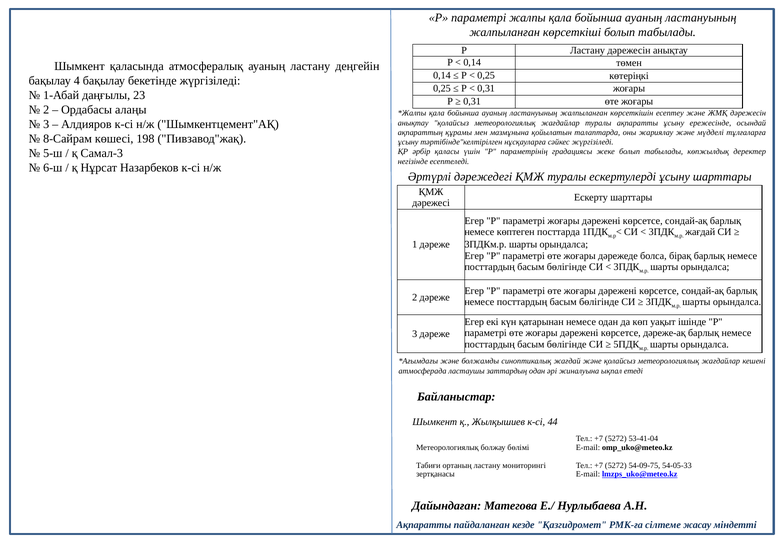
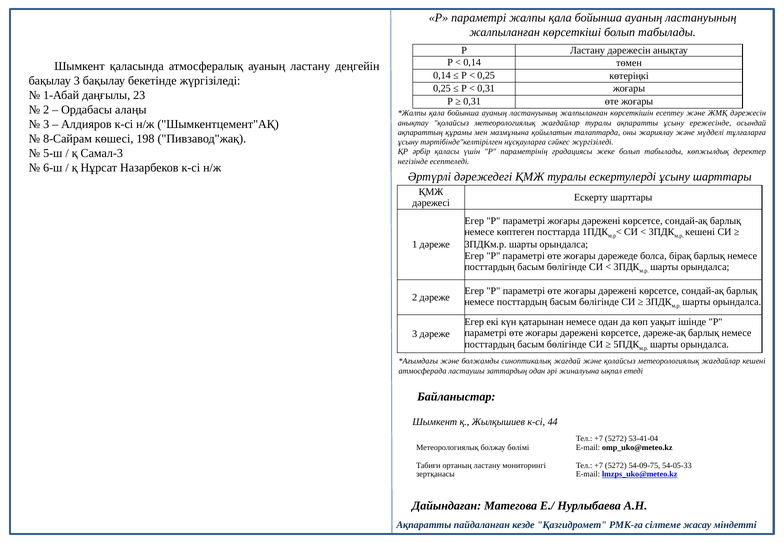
бақылау 4: 4 -> 3 (77, 81)
жағдай: жағдай -> кешені (700, 232)
